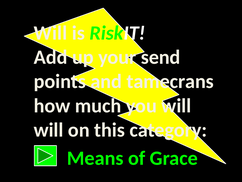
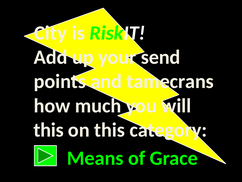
Will: Will -> City (50, 33)
will: will -> this (49, 130)
